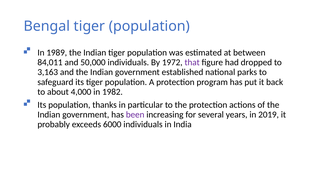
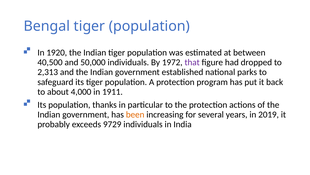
1989: 1989 -> 1920 (57, 52)
84,011: 84,011 -> 40,500 (50, 62)
3,163: 3,163 -> 2,313 (48, 72)
1982: 1982 -> 1911 (112, 91)
been colour: purple -> orange (135, 114)
6000: 6000 -> 9729 (112, 124)
